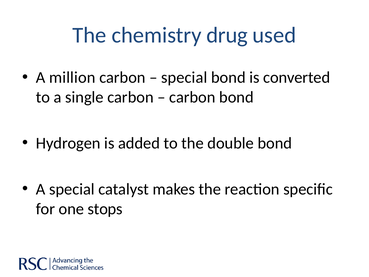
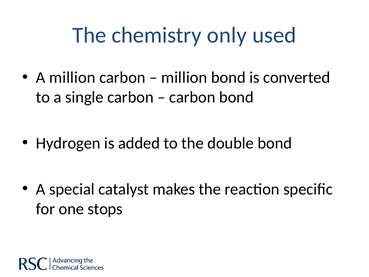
drug: drug -> only (227, 35)
special: special -> million (184, 77)
